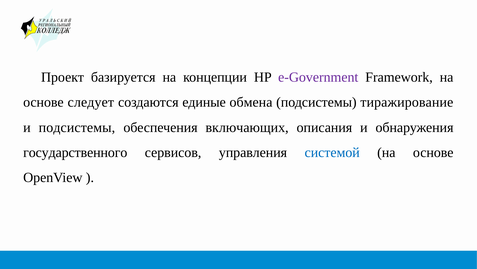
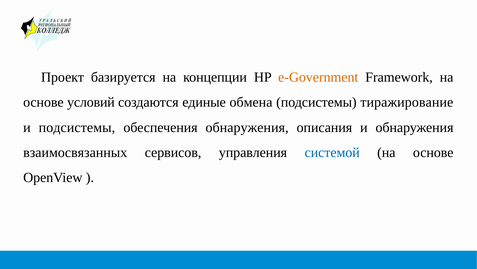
e-Government colour: purple -> orange (318, 77)
следует: следует -> условий (91, 102)
обеспечения включающих: включающих -> обнаружения (247, 127)
государственного: государственного -> взаимосвязанных (75, 152)
